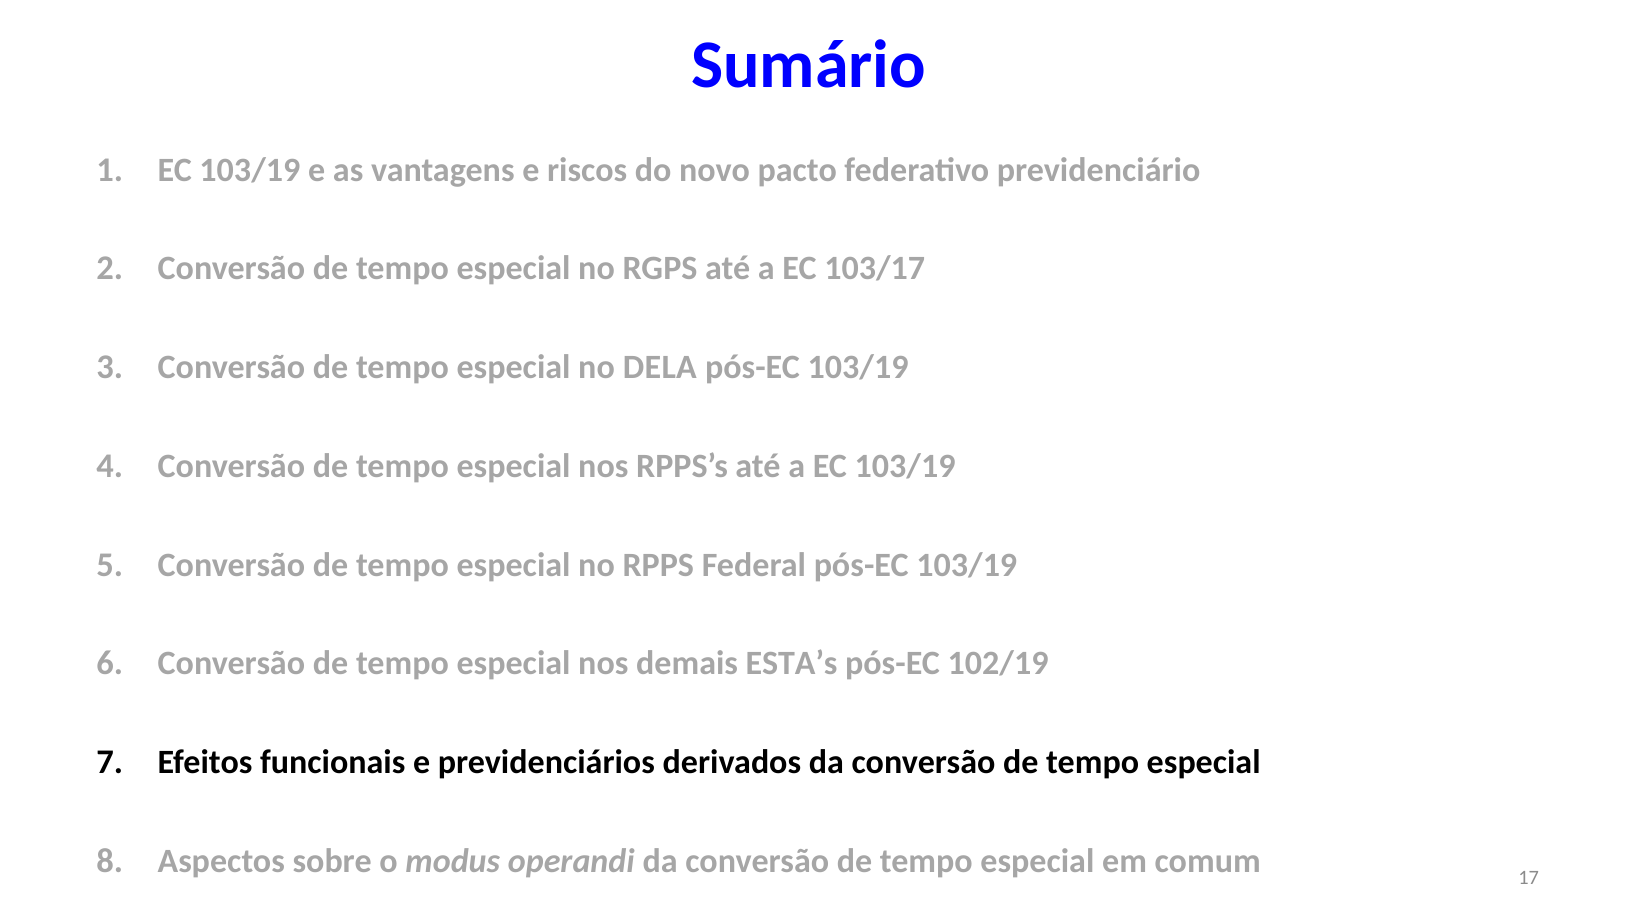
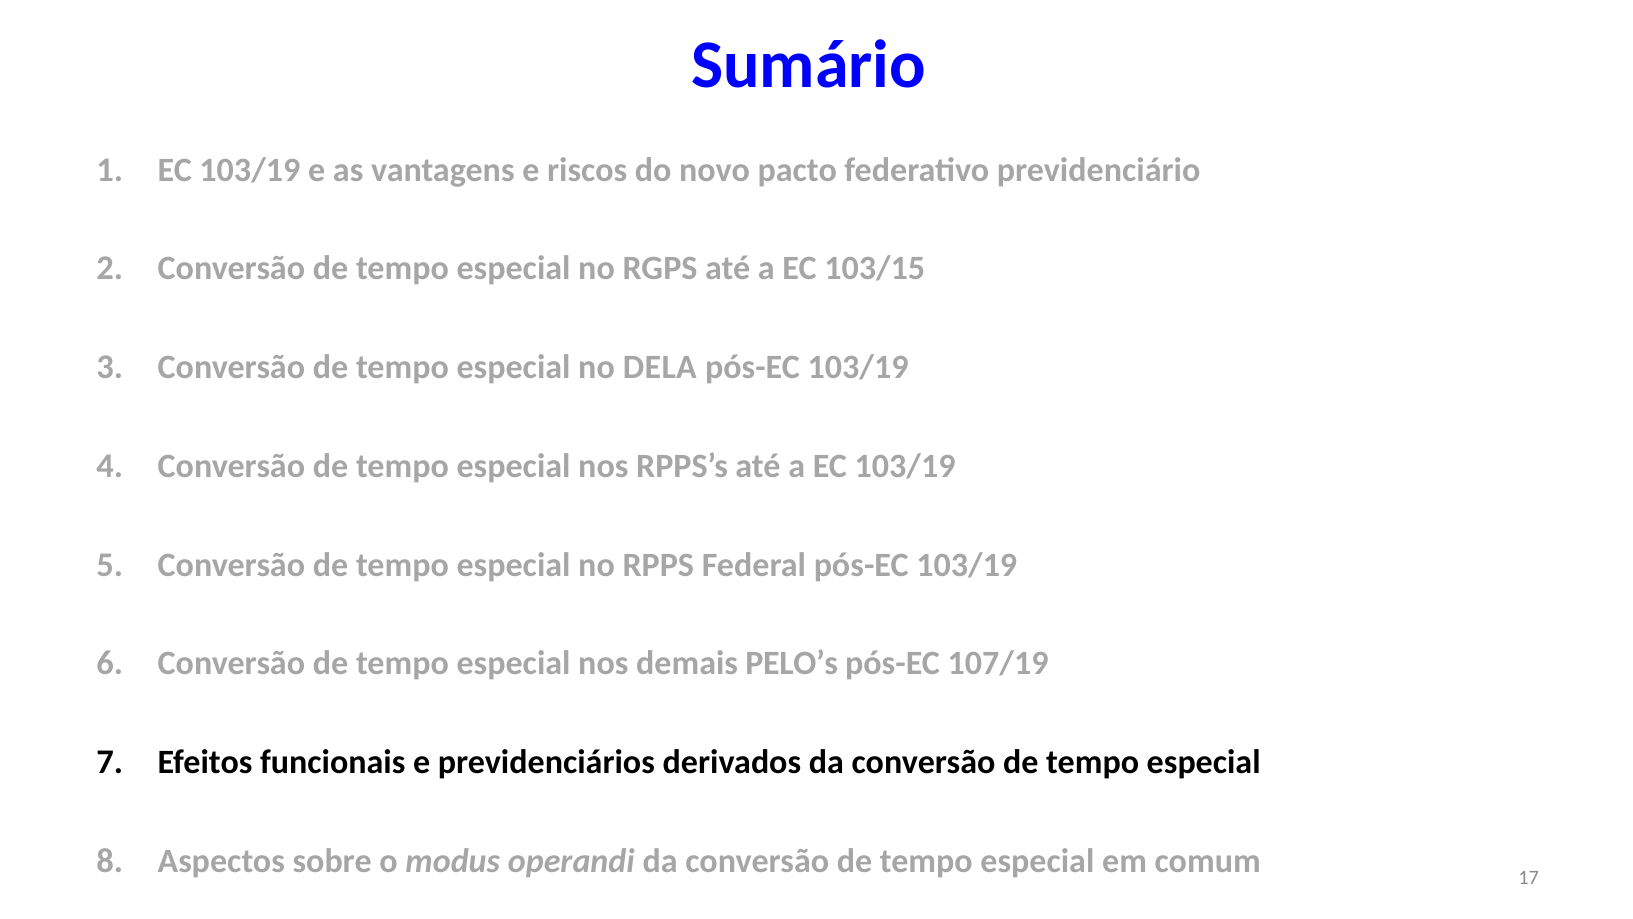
103/17: 103/17 -> 103/15 (875, 269)
ESTA’s: ESTA’s -> PELO’s (792, 663)
102/19: 102/19 -> 107/19 (998, 663)
